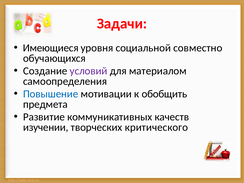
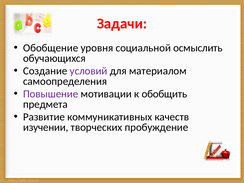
Имеющиеся: Имеющиеся -> Обобщение (51, 48)
совместно: совместно -> осмыслить (198, 48)
Повышение colour: blue -> purple (51, 94)
критического: критического -> пробуждение (156, 127)
